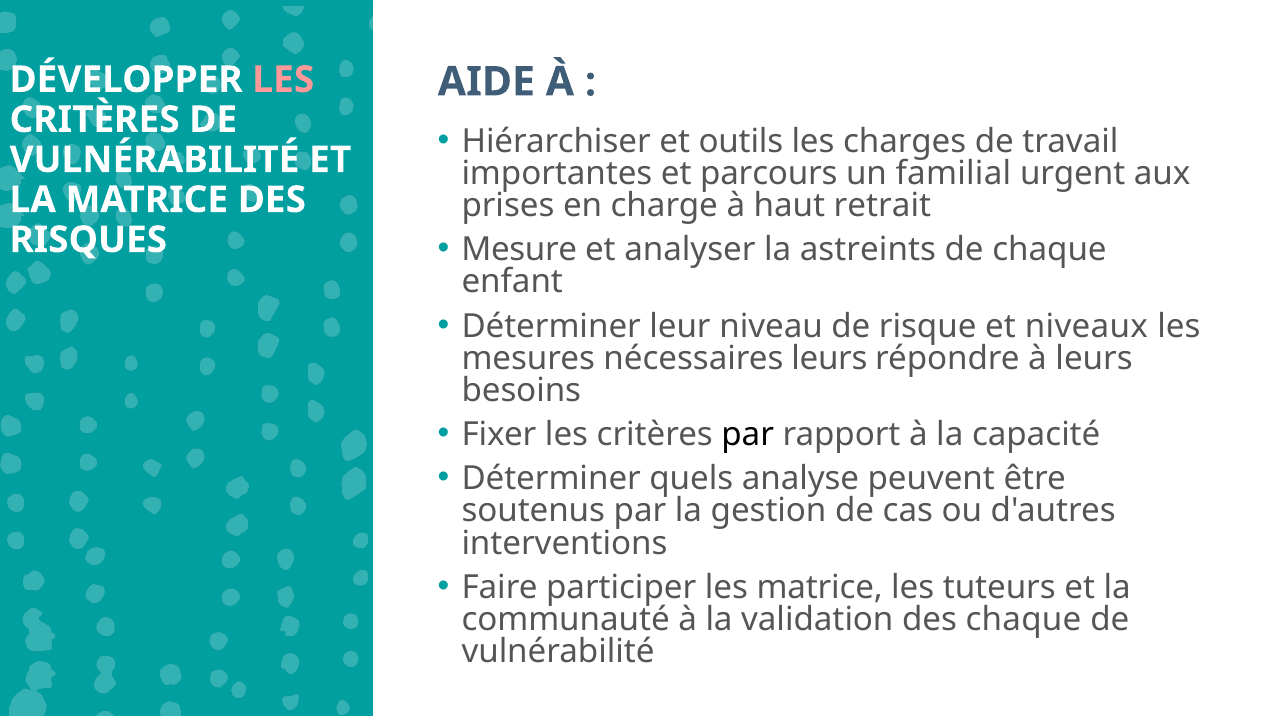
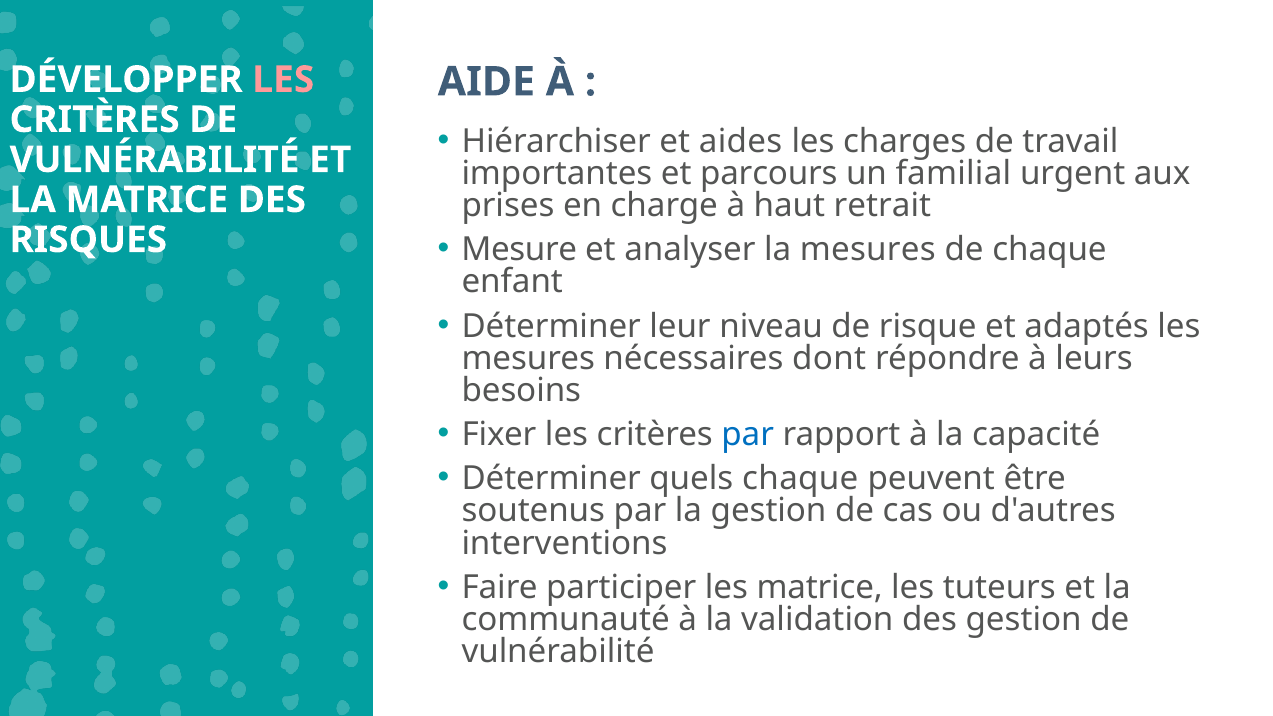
outils: outils -> aides (741, 141)
la astreints: astreints -> mesures (868, 250)
niveaux: niveaux -> adaptés (1087, 326)
nécessaires leurs: leurs -> dont (829, 358)
par colour: black -> blue (748, 435)
quels analyse: analyse -> chaque (800, 479)
des chaque: chaque -> gestion (1024, 620)
